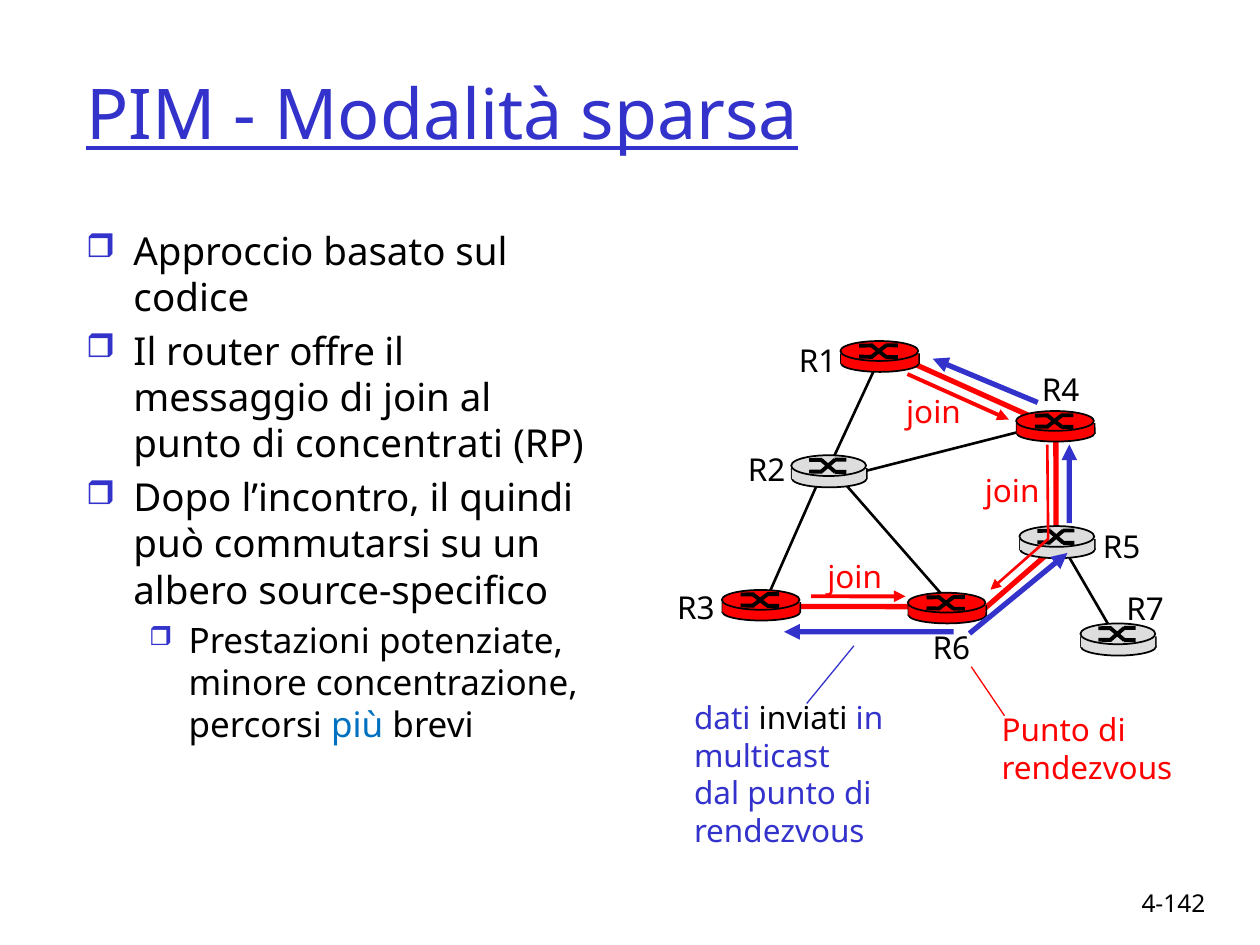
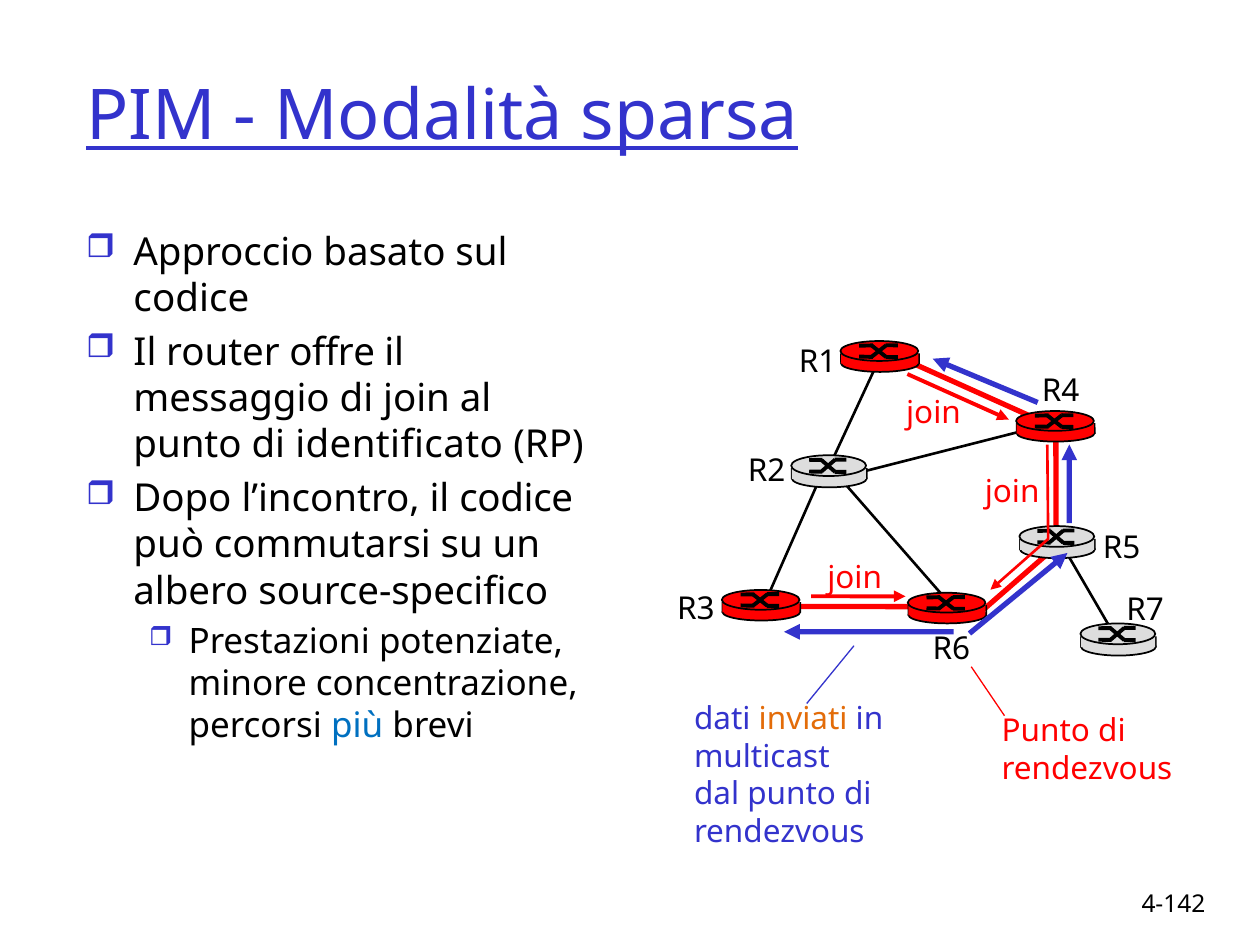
concentrati: concentrati -> identificato (399, 445)
il quindi: quindi -> codice (516, 499)
inviati colour: black -> orange (803, 719)
